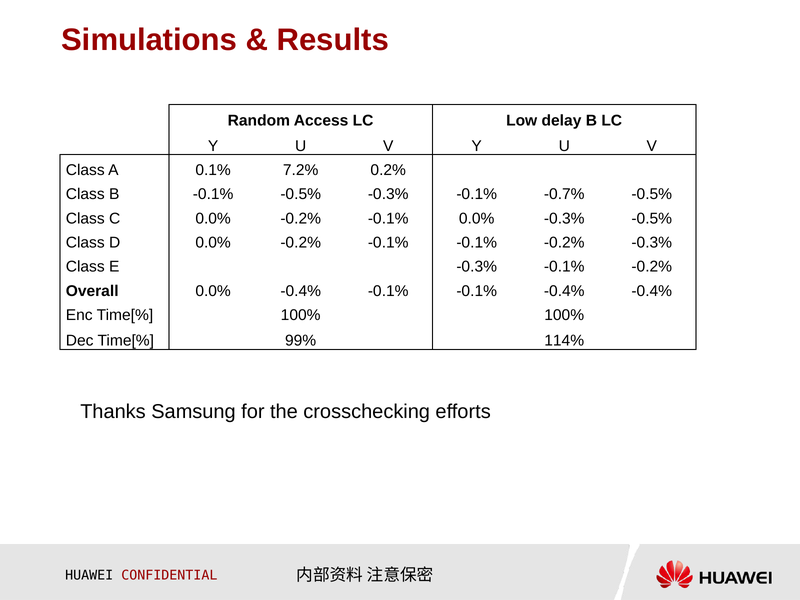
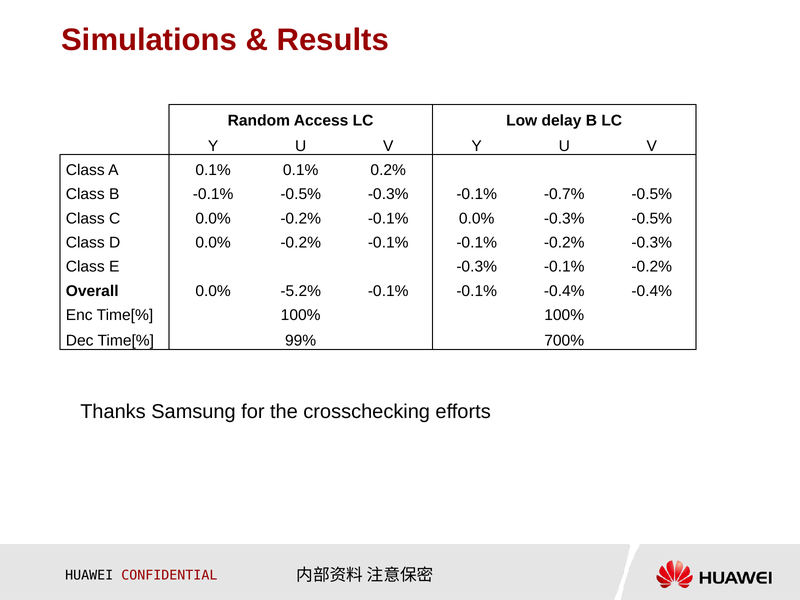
0.1% 7.2%: 7.2% -> 0.1% (301, 170)
0.0% -0.4%: -0.4% -> -5.2% (301, 291)
114%: 114% -> 700% (564, 341)
